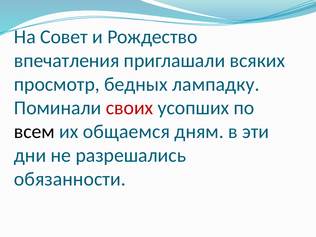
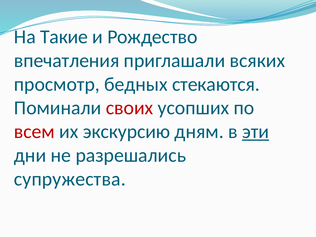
Совет: Совет -> Такие (64, 37)
лампадку: лампадку -> стекаются (216, 84)
всем colour: black -> red (34, 132)
общаемся: общаемся -> экскурсию (127, 132)
эти underline: none -> present (256, 132)
обязанности: обязанности -> супружества (70, 179)
